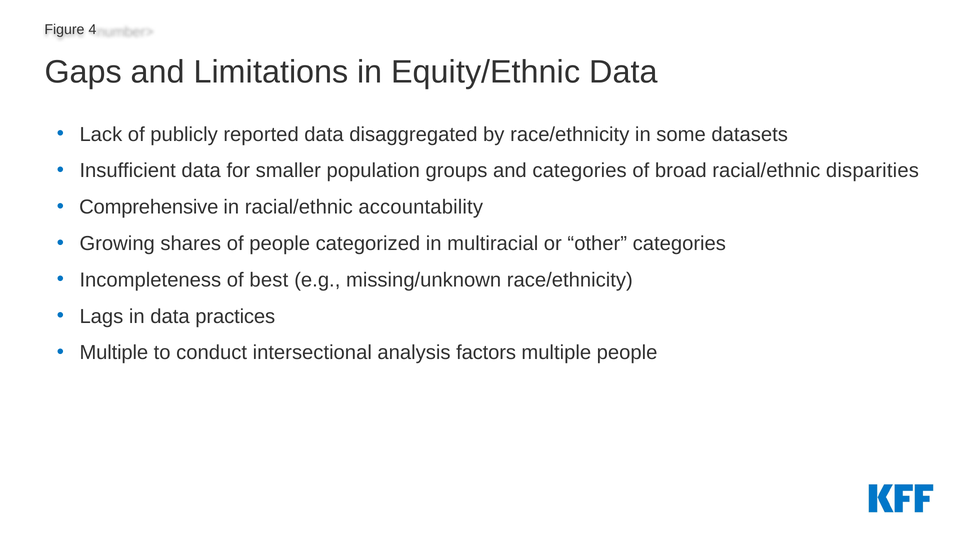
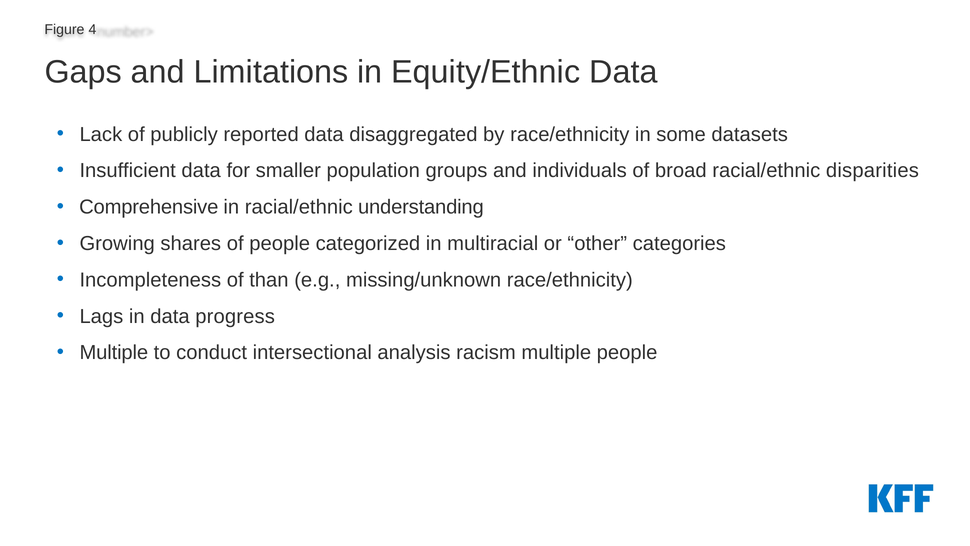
and categories: categories -> individuals (580, 171)
accountability: accountability -> understanding (421, 207)
best: best -> than (269, 280)
practices: practices -> progress (235, 316)
factors: factors -> racism (486, 353)
